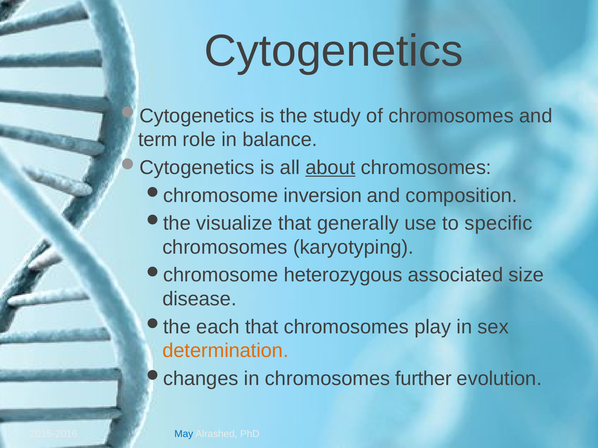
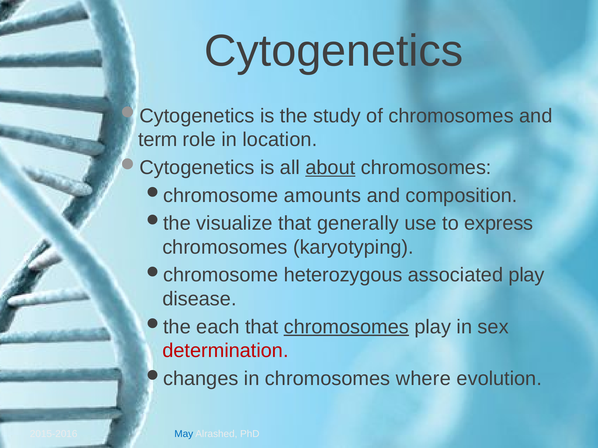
balance: balance -> location (280, 140)
inversion: inversion -> amounts (322, 196)
specific: specific -> express (499, 224)
associated size: size -> play (526, 275)
chromosomes underline: none -> present (346, 327)
determination colour: orange -> red (225, 351)
further: further -> where (423, 379)
